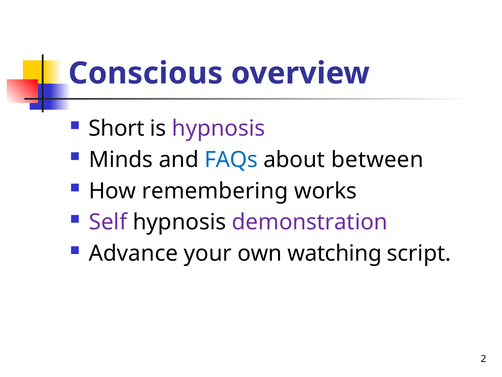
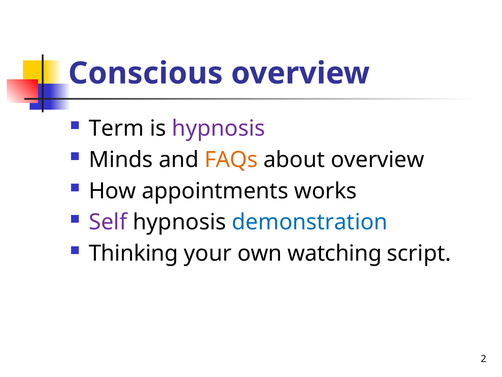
Short: Short -> Term (116, 128)
FAQs colour: blue -> orange (231, 159)
about between: between -> overview (378, 159)
remembering: remembering -> appointments (215, 191)
demonstration colour: purple -> blue (310, 222)
Advance: Advance -> Thinking (134, 253)
